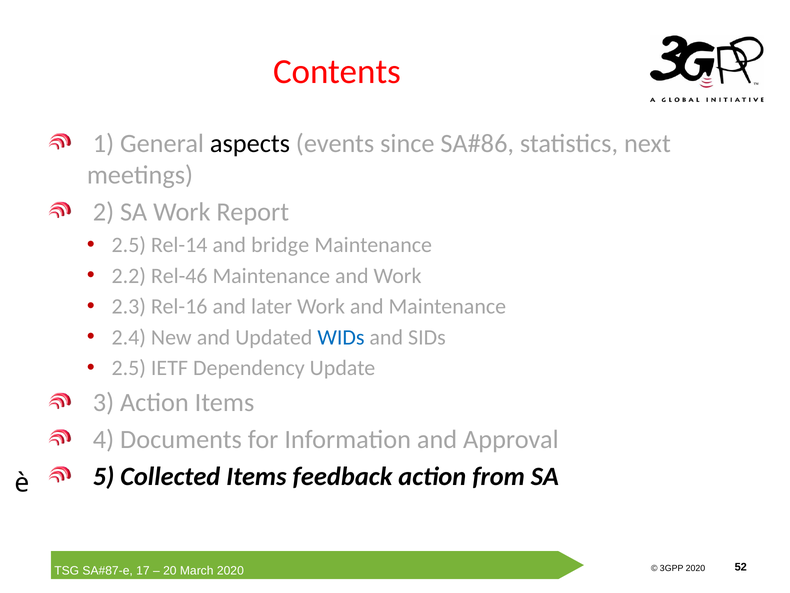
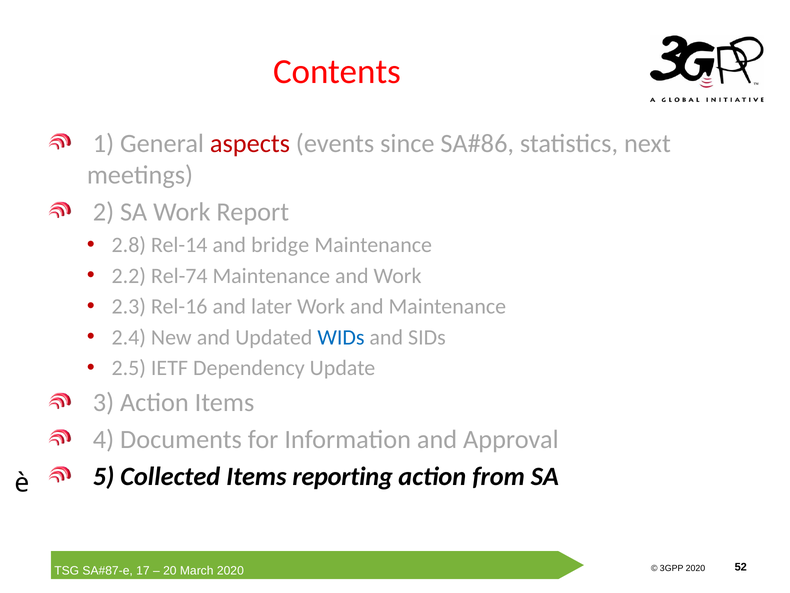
aspects colour: black -> red (250, 143)
2.5: 2.5 -> 2.8 (129, 245)
Rel-46: Rel-46 -> Rel-74 (179, 276)
feedback: feedback -> reporting (343, 476)
